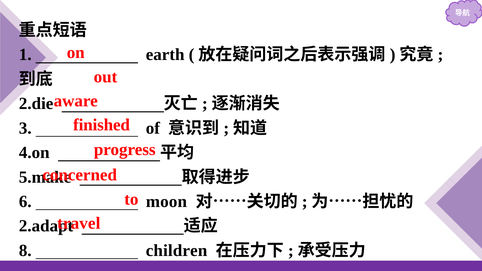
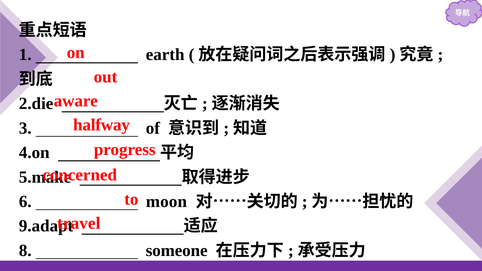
finished: finished -> halfway (102, 125)
2.adapt: 2.adapt -> 9.adapt (46, 226)
children: children -> someone (177, 251)
